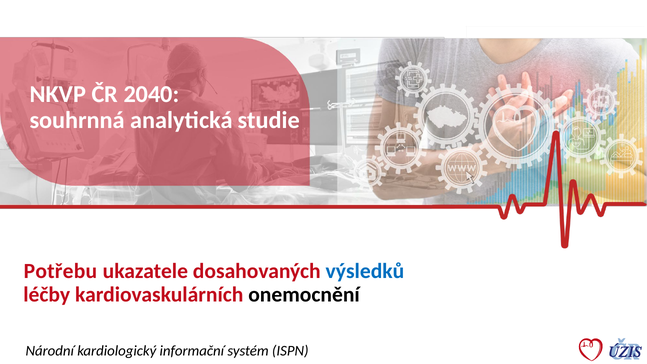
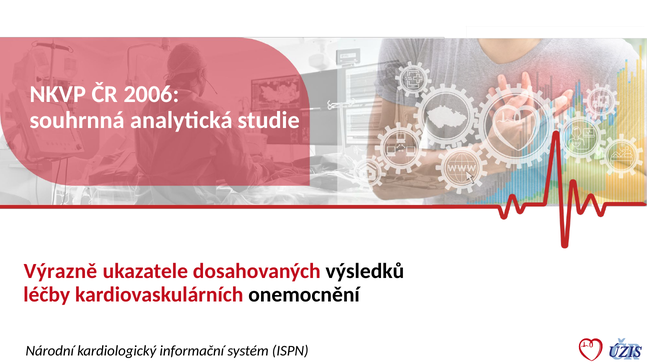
2040: 2040 -> 2006 (151, 94)
Potřebu: Potřebu -> Výrazně (60, 271)
výsledků colour: blue -> black (365, 271)
